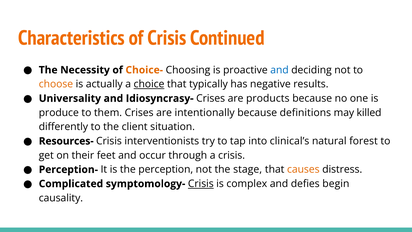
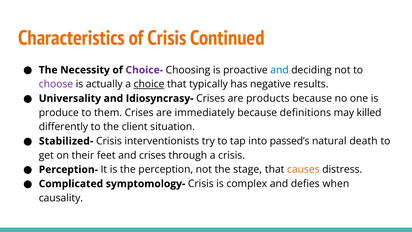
Choice- colour: orange -> purple (144, 70)
choose colour: orange -> purple (56, 84)
intentionally: intentionally -> immediately (205, 113)
Resources-: Resources- -> Stabilized- (66, 141)
clinical’s: clinical’s -> passed’s (290, 141)
forest: forest -> death (364, 141)
and occur: occur -> crises (153, 155)
Crisis underline: present -> none (201, 184)
begin: begin -> when (336, 184)
